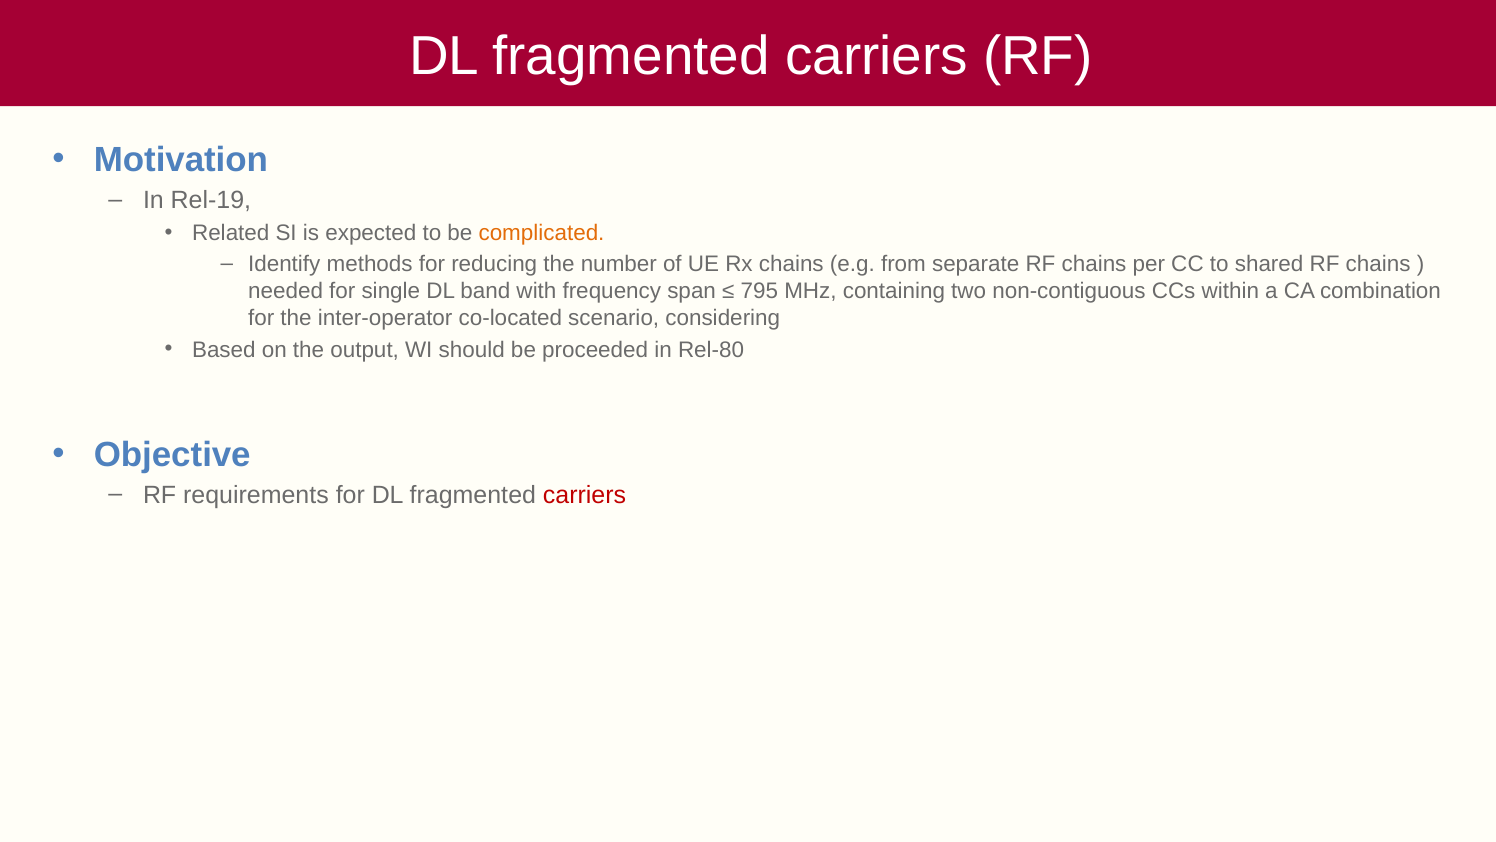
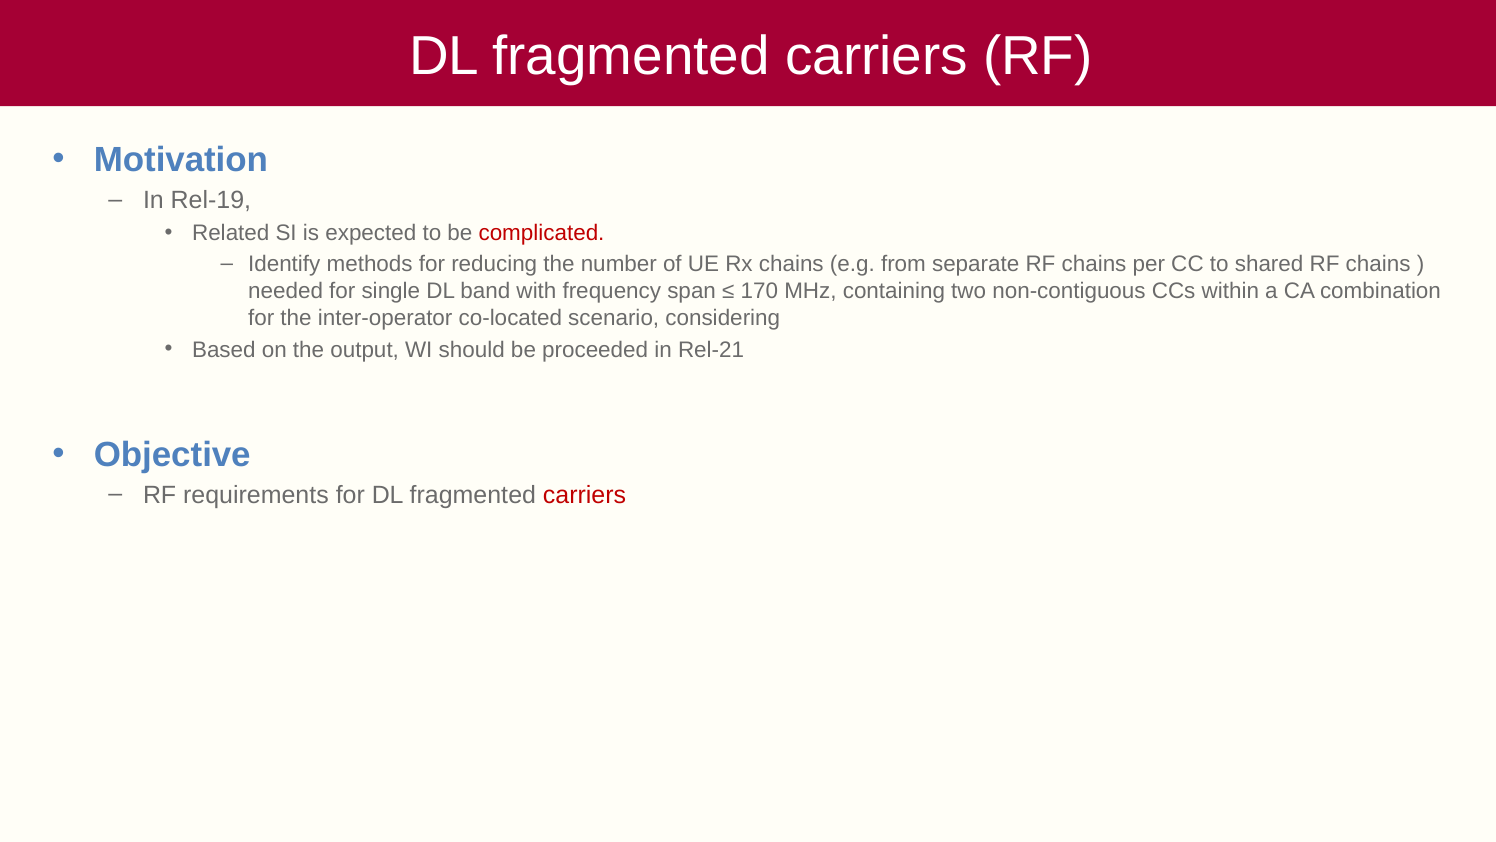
complicated colour: orange -> red (542, 233)
795: 795 -> 170 (759, 291)
Rel-80: Rel-80 -> Rel-21 (711, 350)
